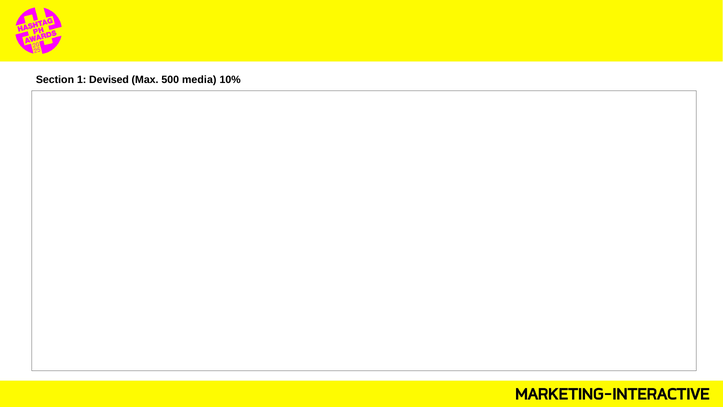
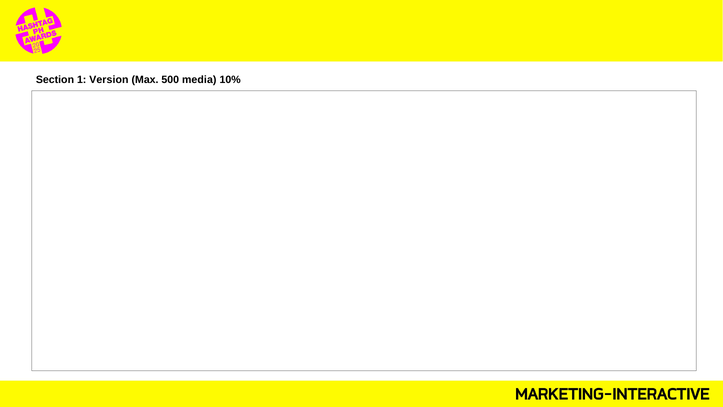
Devised: Devised -> Version (109, 80)
